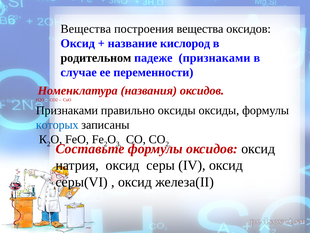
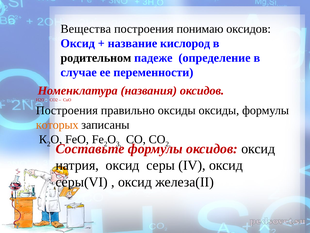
построения вещества: вещества -> понимаю (200, 29)
падеже признаками: признаками -> определение (215, 58)
Признаками: Признаками -> Построения (67, 110)
которых colour: blue -> orange (57, 125)
